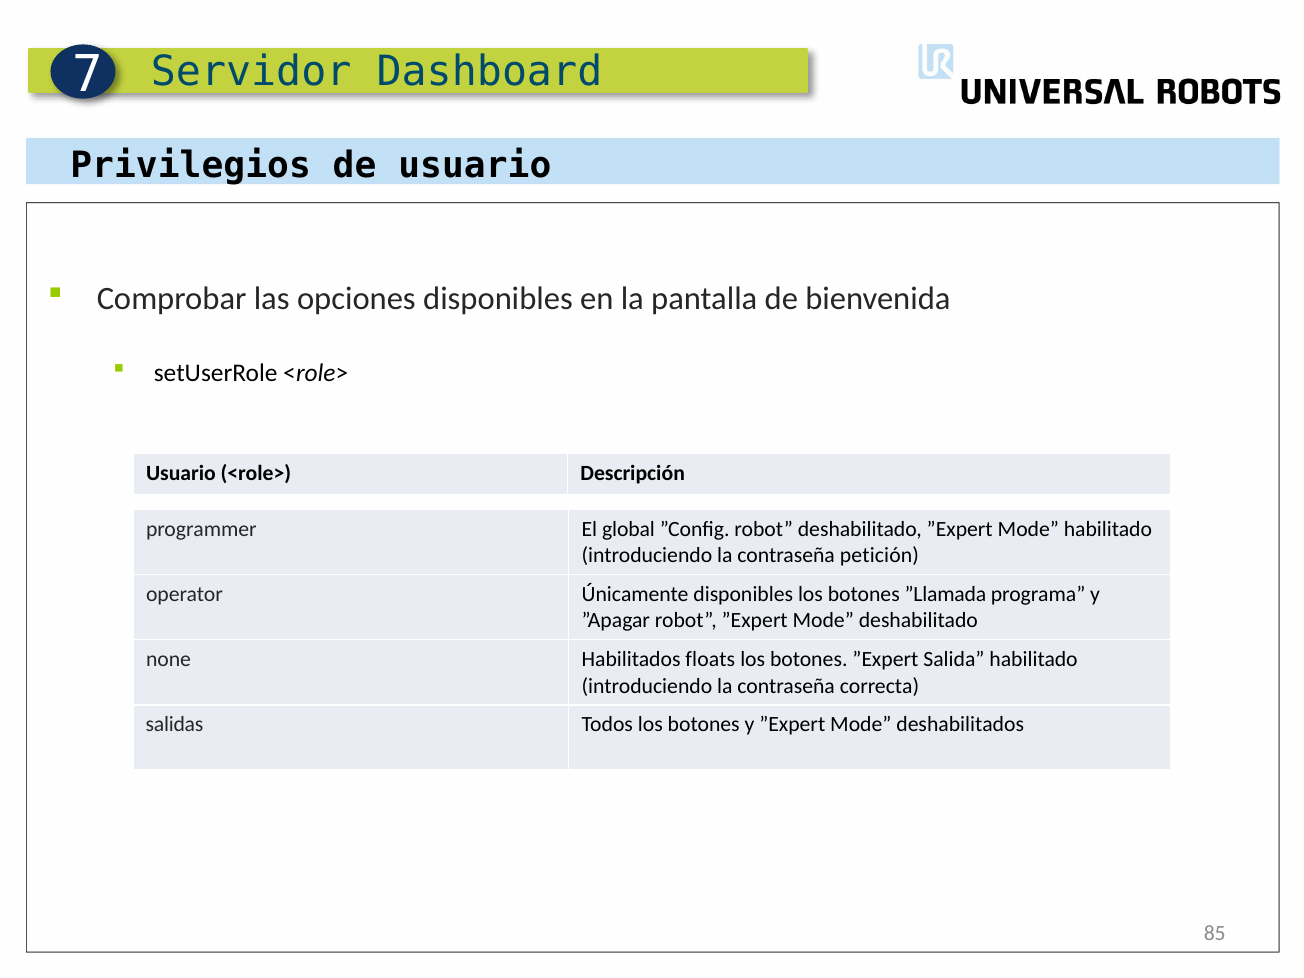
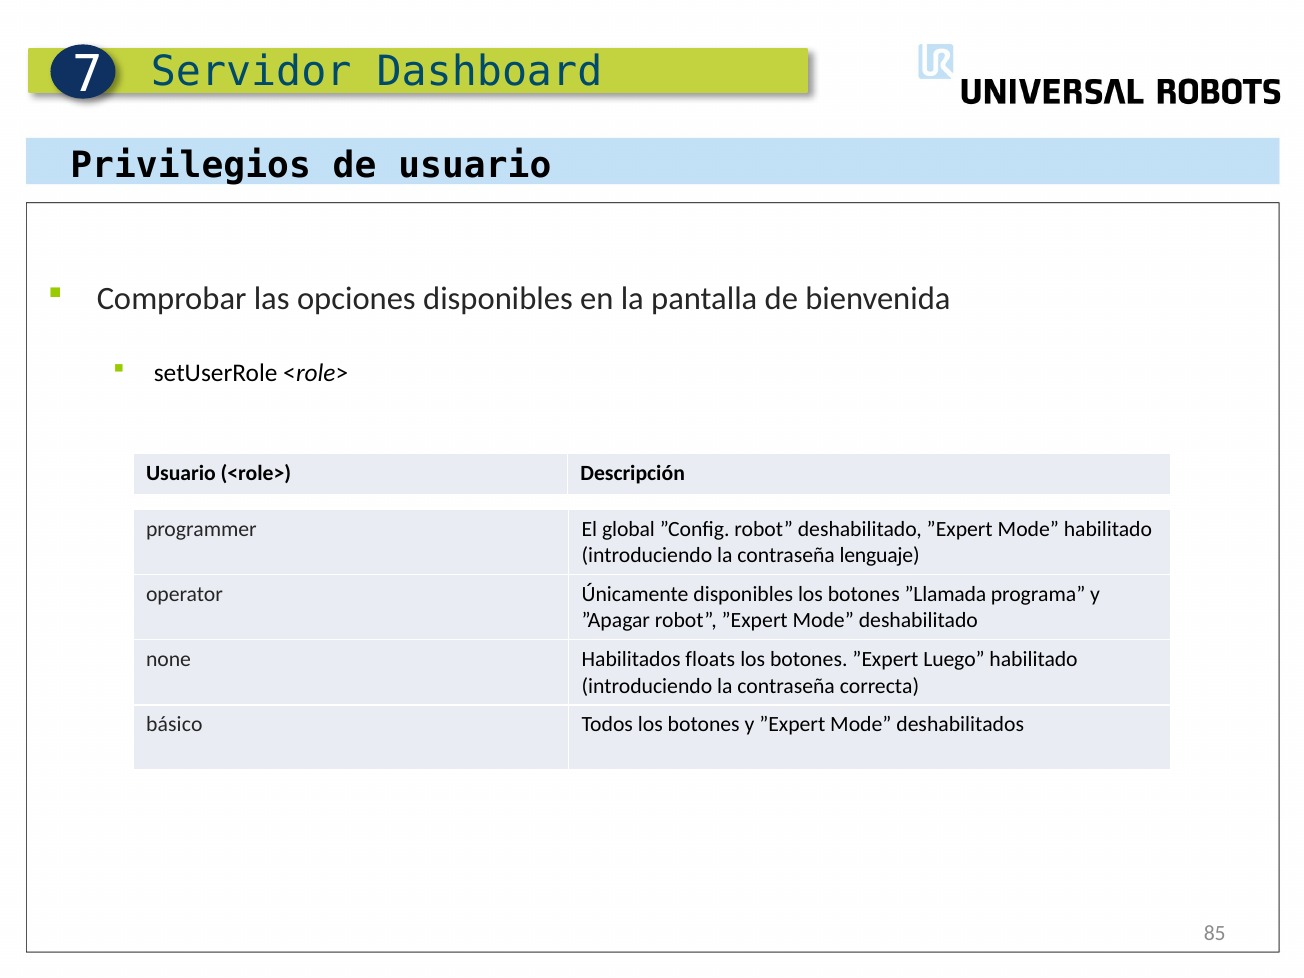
petición: petición -> lenguaje (880, 556)
Salida: Salida -> Luego (954, 660)
salidas: salidas -> básico (174, 725)
